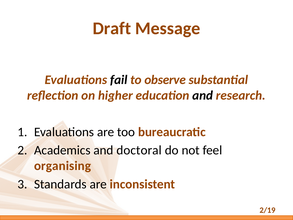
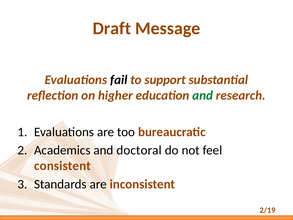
observe: observe -> support (165, 80)
and colour: black -> green (203, 95)
organising: organising -> consistent (63, 166)
